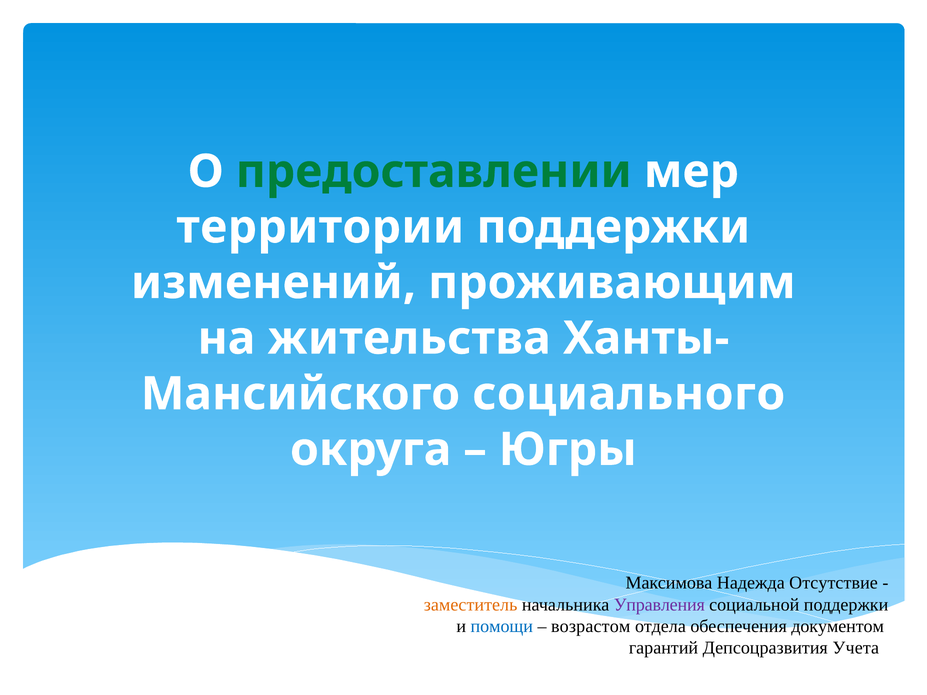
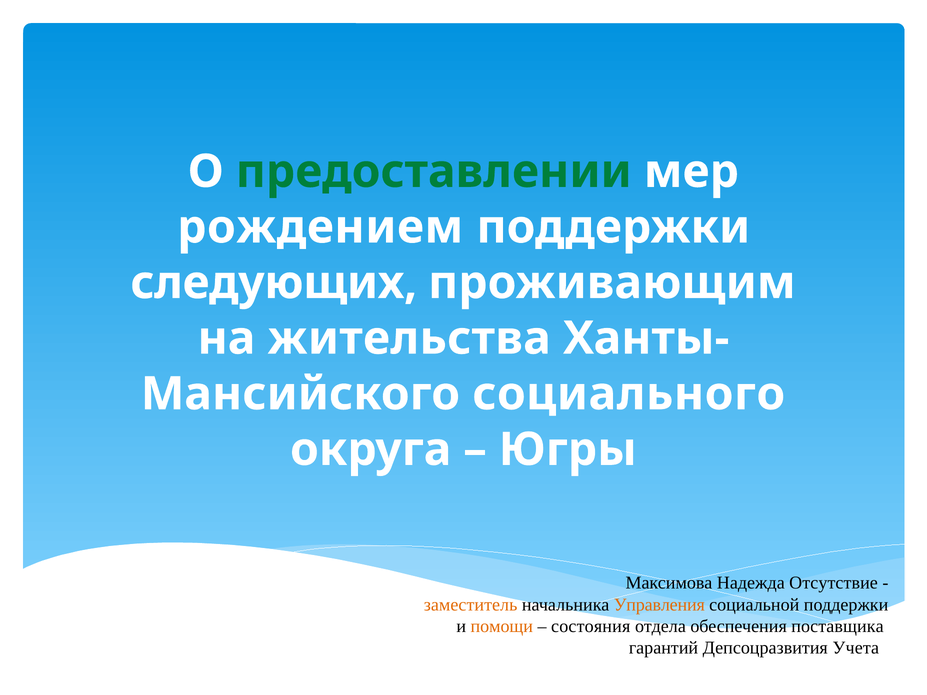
территории: территории -> рождением (320, 227)
изменений: изменений -> следующих (274, 283)
Управления colour: purple -> orange (659, 605)
помощи colour: blue -> orange (502, 627)
возрастом: возрастом -> состояния (591, 627)
документом: документом -> поставщика (838, 627)
